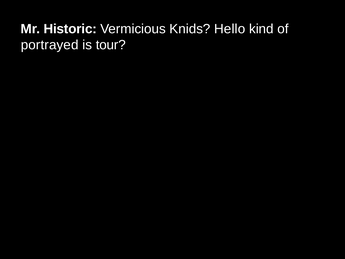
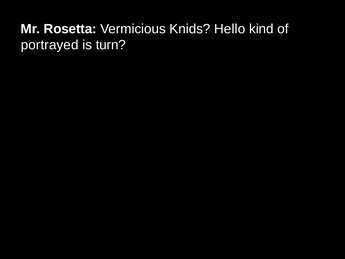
Historic: Historic -> Rosetta (70, 29)
tour: tour -> turn (111, 45)
